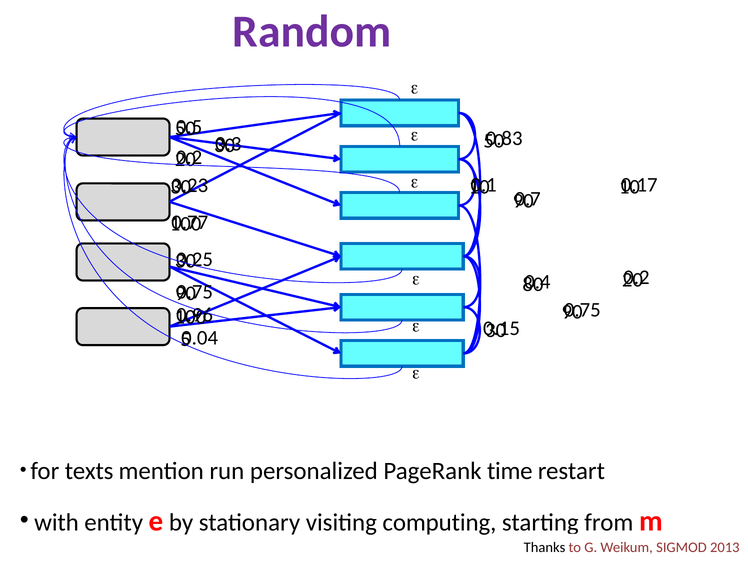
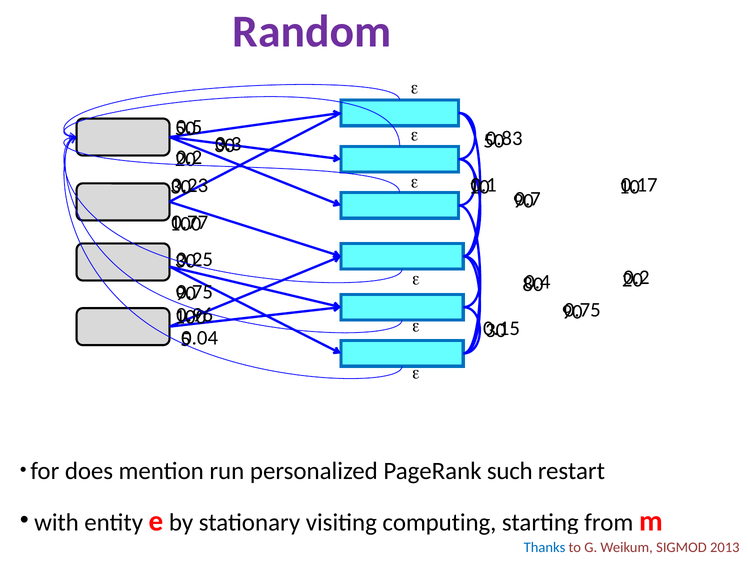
texts: texts -> does (89, 471)
time: time -> such (510, 471)
Thanks colour: black -> blue (545, 547)
